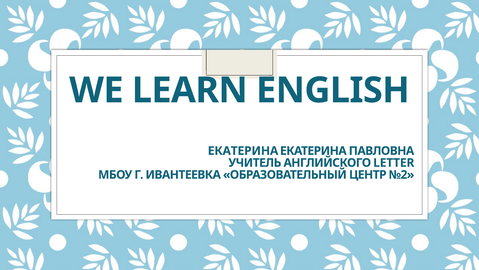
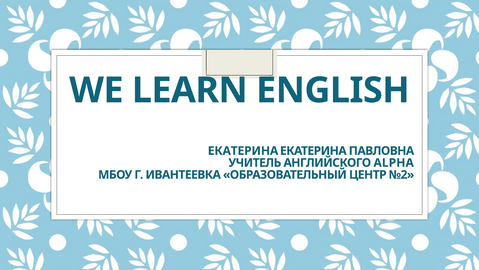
LETTER: LETTER -> ALPHA (394, 162)
